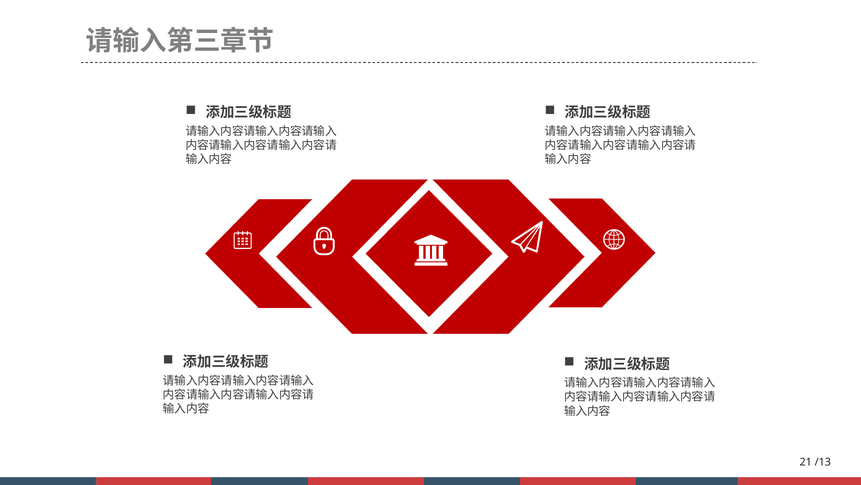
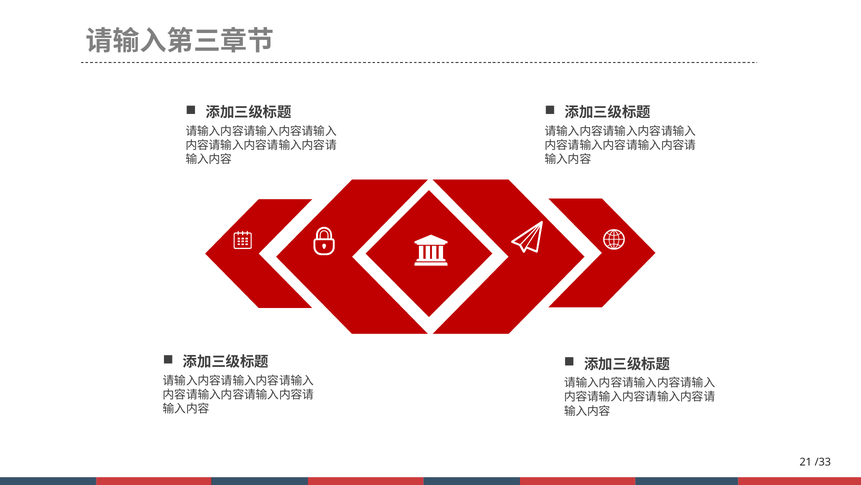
/13: /13 -> /33 (823, 462)
